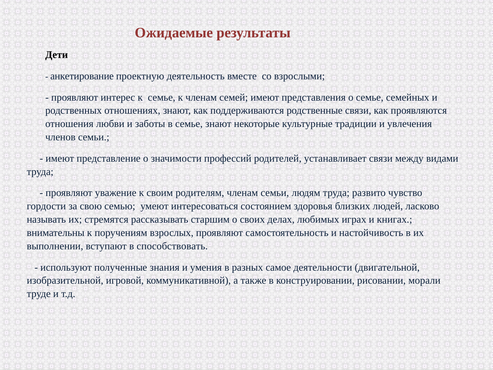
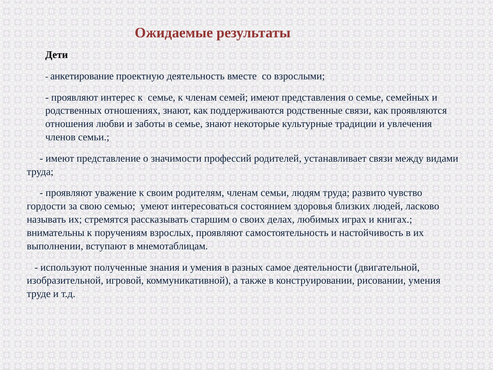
способствовать: способствовать -> мнемотаблицам (172, 246)
рисовании морали: морали -> умения (424, 280)
